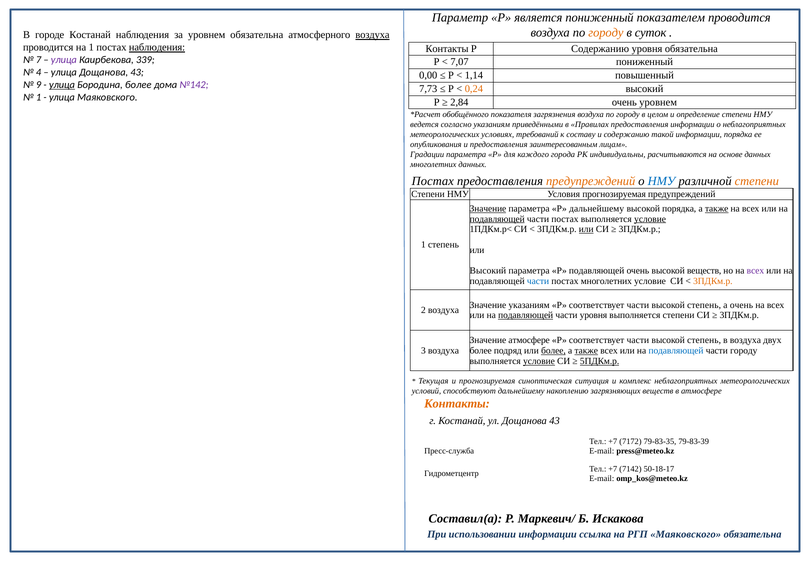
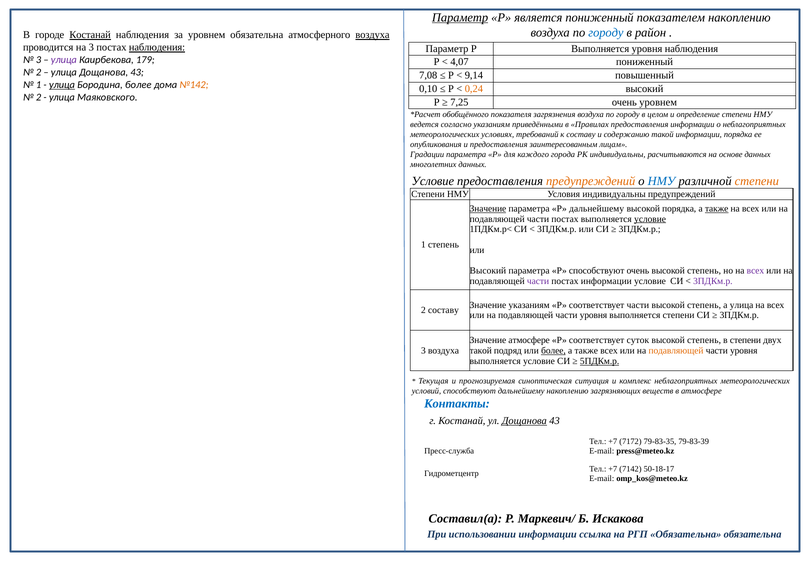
Параметр underline: none -> present (460, 17)
показателем проводится: проводится -> накоплению (739, 17)
городу colour: orange -> blue (606, 32)
суток: суток -> район (651, 32)
Костанай underline: none -> present (90, 35)
на 1: 1 -> 3 (91, 47)
Контакты: Контакты -> Параметр (447, 49)
Р Содержанию: Содержанию -> Выполняется (600, 49)
уровня обязательна: обязательна -> наблюдения (691, 49)
7: 7 -> 3 (39, 60)
339: 339 -> 179 (145, 60)
7,07: 7,07 -> 4,07 (460, 62)
4: 4 -> 2 (39, 72)
0,00: 0,00 -> 7,08 (428, 75)
1,14: 1,14 -> 9,14 (474, 75)
9: 9 -> 1 (39, 85)
№142 colour: purple -> orange (194, 85)
7,73: 7,73 -> 0,10 (428, 89)
1: 1 -> 2 (39, 97)
2,84: 2,84 -> 7,25 (459, 102)
Постах: Постах -> Условие (433, 181)
Условия прогнозируемая: прогнозируемая -> индивидуальны (614, 194)
подавляющей underline: present -> none (497, 219)
или underline: present -> none (586, 229)
Р подавляющей: подавляющей -> способствуют (597, 271)
очень высокой веществ: веществ -> степень (704, 271)
части colour: blue -> purple (538, 281)
постах многолетних: многолетних -> информации (606, 281)
3ПДКм.р colour: orange -> purple (713, 281)
а очень: очень -> улица (742, 305)
2 воздуха: воздуха -> составу (443, 310)
подавляющей underline: present -> none (526, 315)
части: части -> суток (638, 340)
в воздуха: воздуха -> степени (745, 340)
более: более -> такой (481, 351)
также underline: present -> none (586, 351)
подавляющей colour: blue -> orange (676, 351)
городу: городу -> уровня (744, 351)
условие underline: present -> none (539, 361)
Контакты colour: orange -> blue (457, 403)
Дощанова underline: none -> present (524, 420)
РГП Маяковского: Маяковского -> Обязательна (686, 534)
